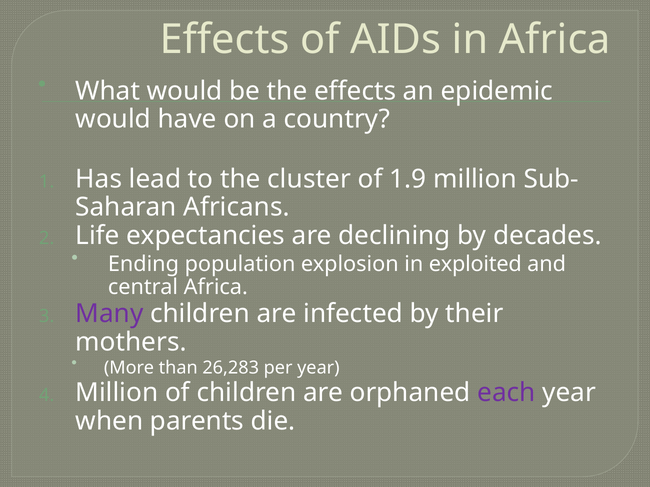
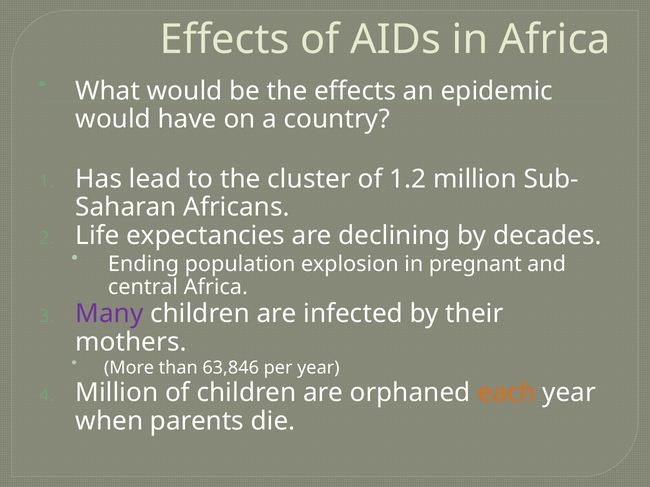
1.9: 1.9 -> 1.2 (408, 179)
exploited: exploited -> pregnant (475, 264)
26,283: 26,283 -> 63,846 (231, 368)
each colour: purple -> orange (506, 393)
